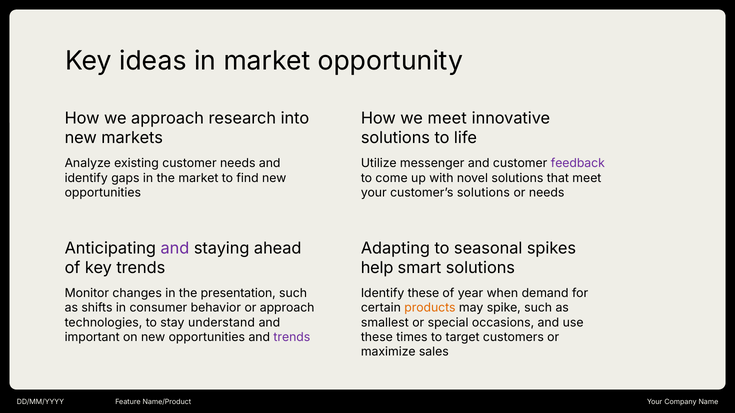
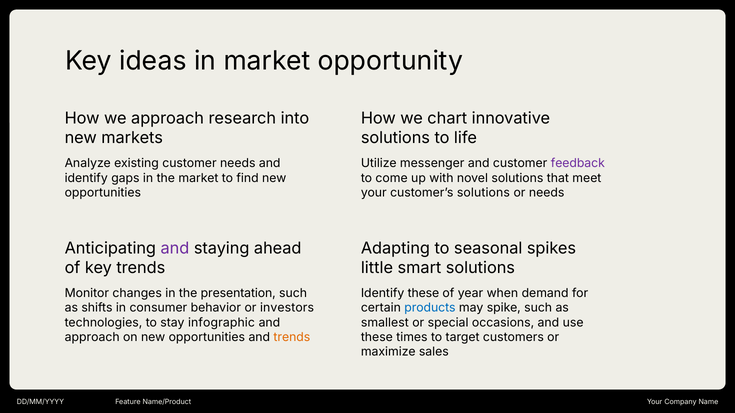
we meet: meet -> chart (447, 118)
help: help -> little (377, 268)
or approach: approach -> investors (287, 308)
products colour: orange -> blue (430, 308)
understand: understand -> infographic (221, 323)
important: important -> approach (92, 338)
trends colour: purple -> orange (292, 338)
